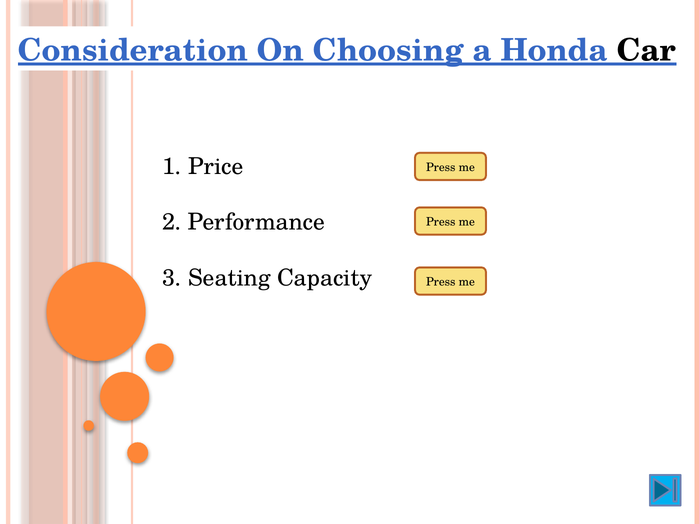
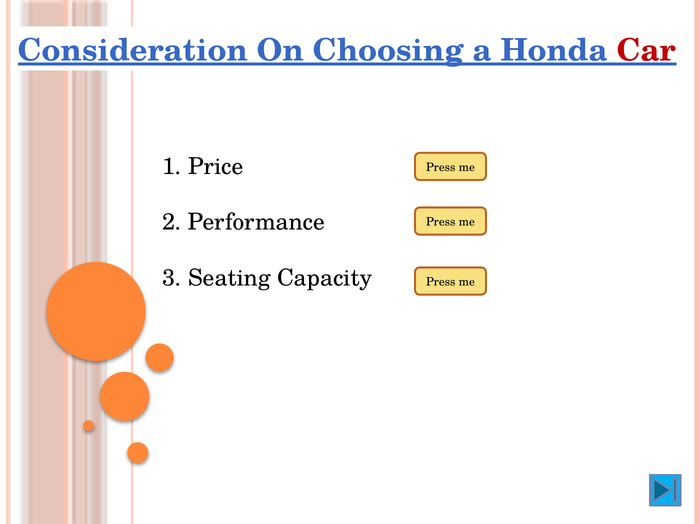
Car colour: black -> red (646, 51)
